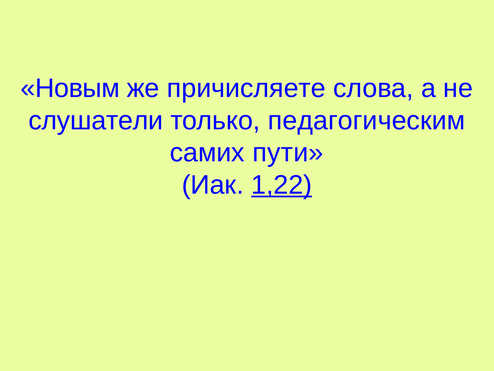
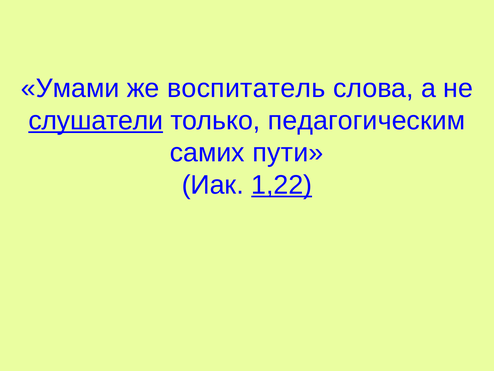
Новым: Новым -> Умами (70, 88)
причисляете: причисляете -> воспитатель (246, 88)
слушатели underline: none -> present (96, 120)
